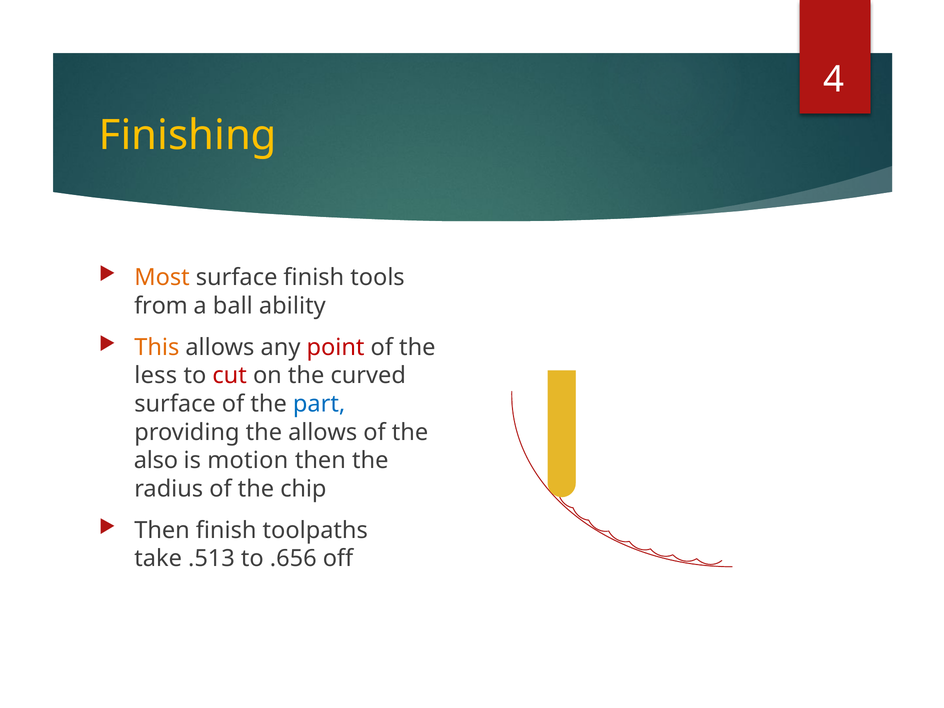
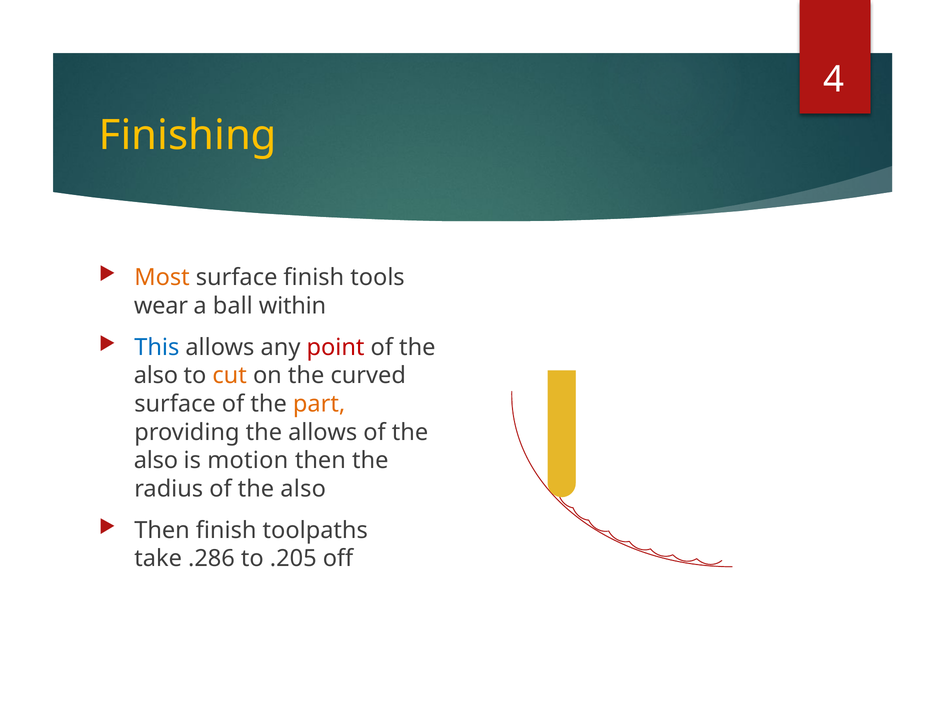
from: from -> wear (161, 306)
ability: ability -> within (292, 306)
This colour: orange -> blue (157, 347)
less: less -> also (156, 376)
cut colour: red -> orange (230, 376)
part colour: blue -> orange (319, 404)
radius of the chip: chip -> also (303, 489)
.513: .513 -> .286 (211, 559)
.656: .656 -> .205 (293, 559)
